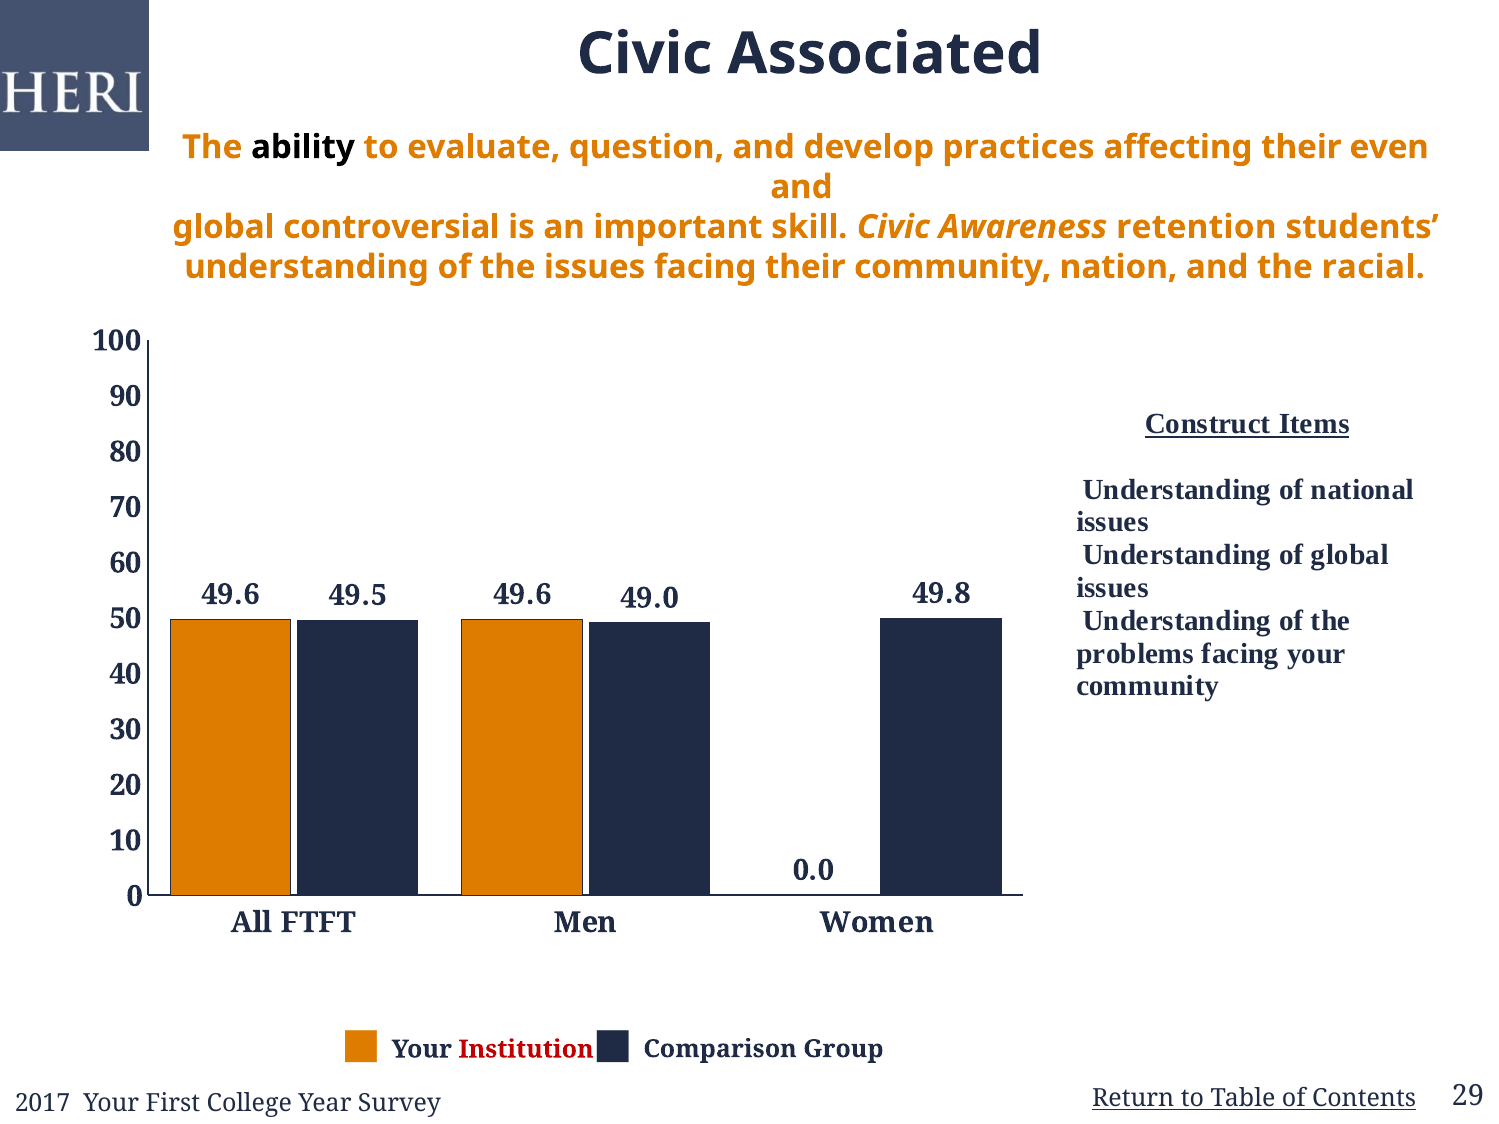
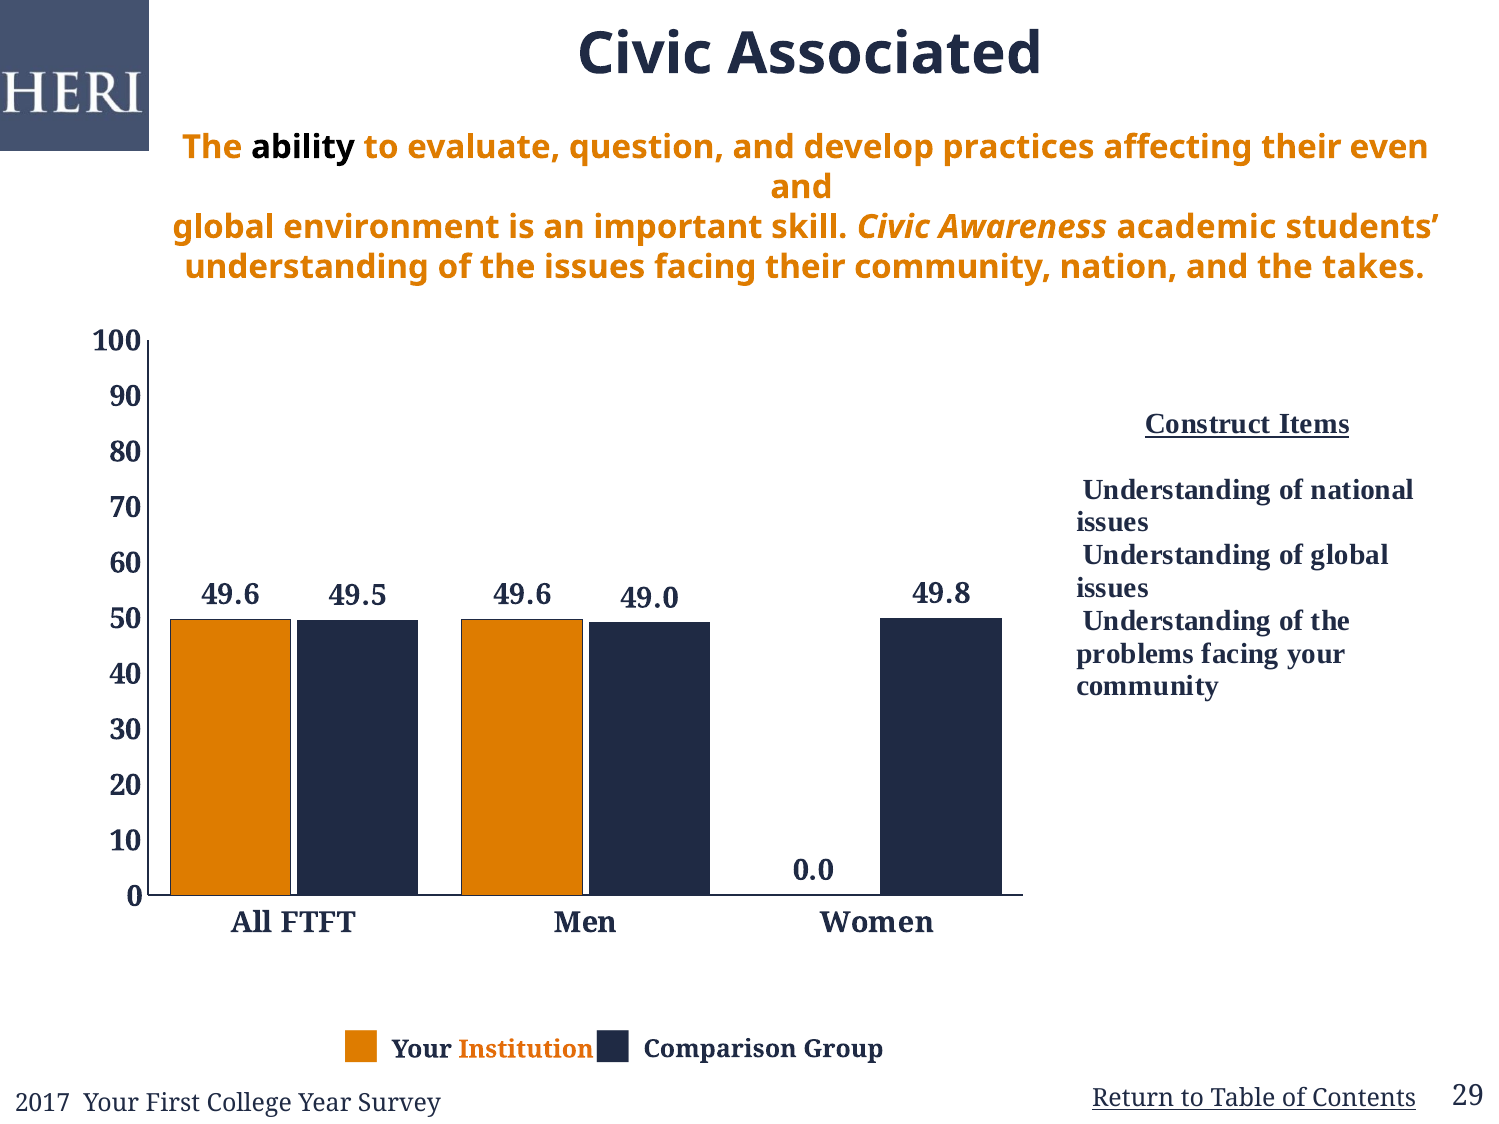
controversial: controversial -> environment (391, 227)
retention: retention -> academic (1196, 227)
racial: racial -> takes (1373, 267)
Institution colour: red -> orange (526, 1050)
